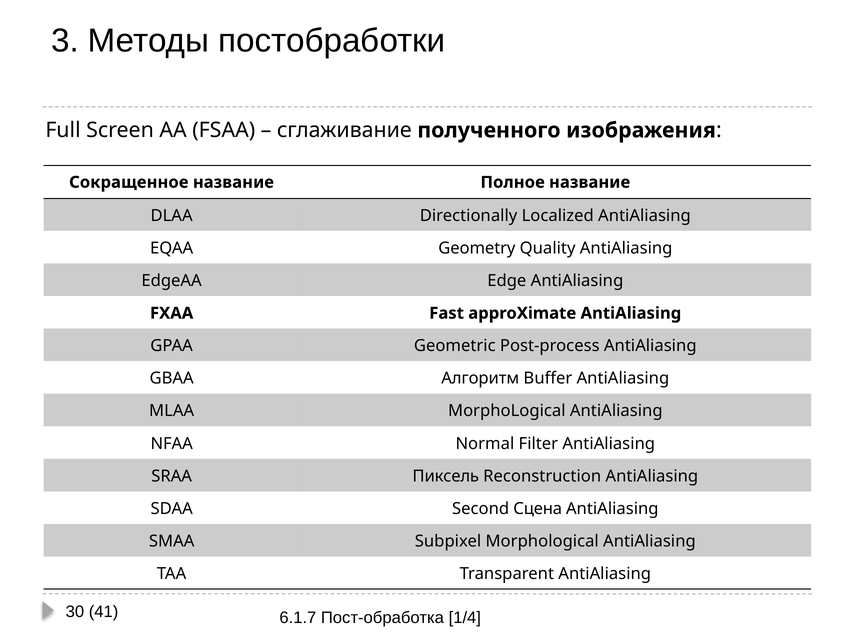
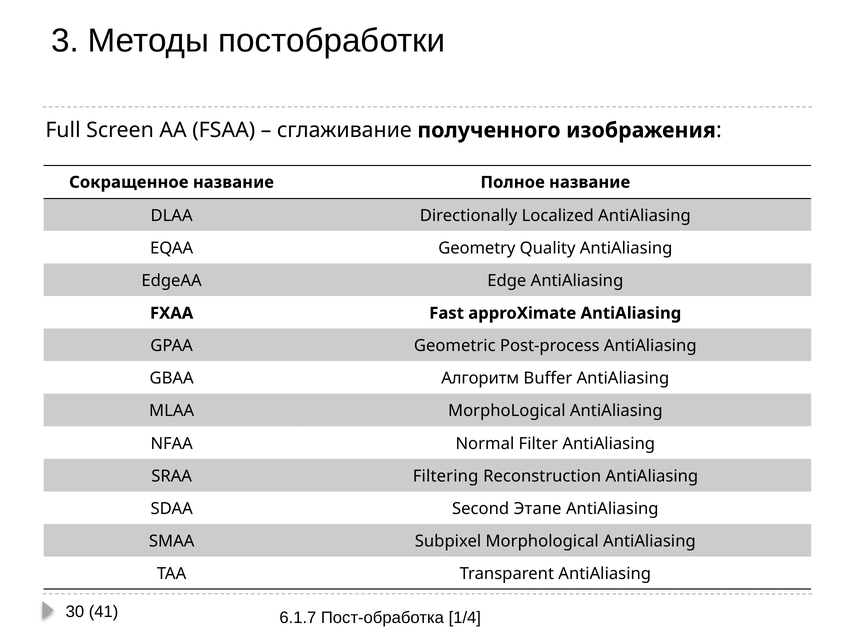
Пиксель: Пиксель -> Filtering (446, 476)
Сцена: Сцена -> Этапе (538, 509)
